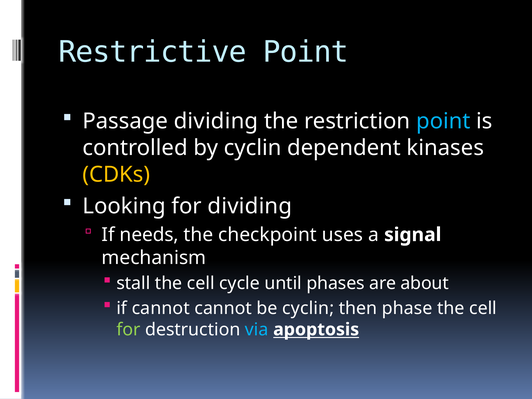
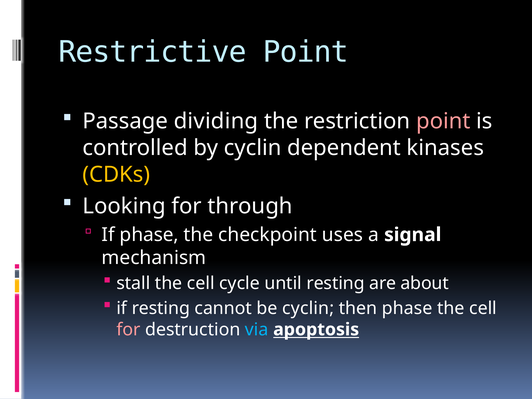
point colour: light blue -> pink (443, 121)
for dividing: dividing -> through (250, 206)
If needs: needs -> phase (149, 235)
until phases: phases -> resting (336, 283)
if cannot: cannot -> resting (161, 308)
for colour: light green -> pink (128, 329)
